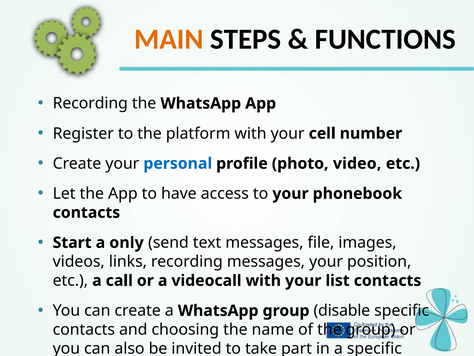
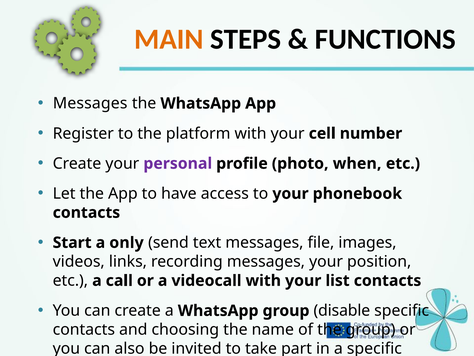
Recording: Recording -> Messages (90, 103)
personal colour: blue -> purple (178, 163)
video: video -> when (357, 163)
